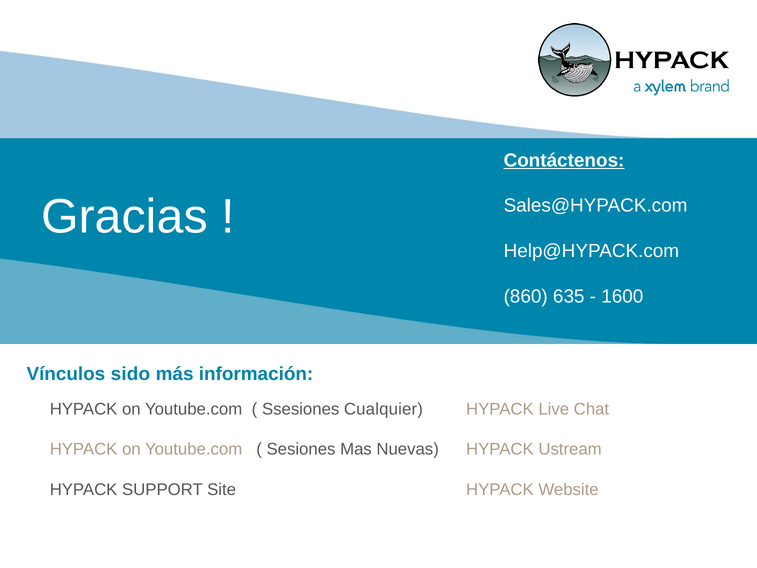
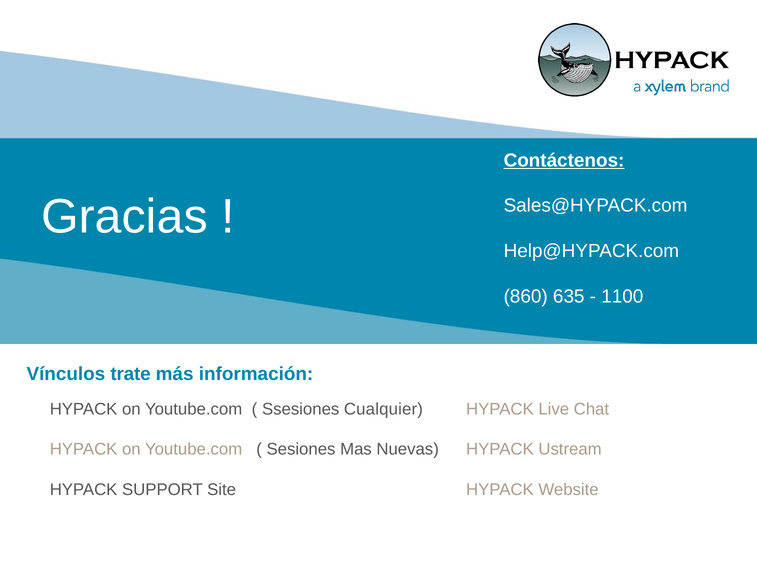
1600: 1600 -> 1100 (622, 296)
sido: sido -> trate (131, 374)
